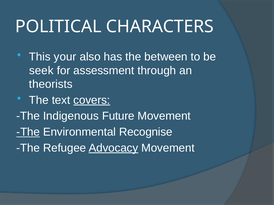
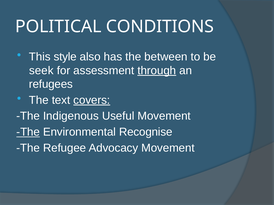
CHARACTERS: CHARACTERS -> CONDITIONS (160, 27)
your: your -> style (65, 57)
through underline: none -> present (157, 71)
theorists: theorists -> refugees (51, 84)
Future: Future -> Useful (118, 116)
Advocacy underline: present -> none (113, 148)
